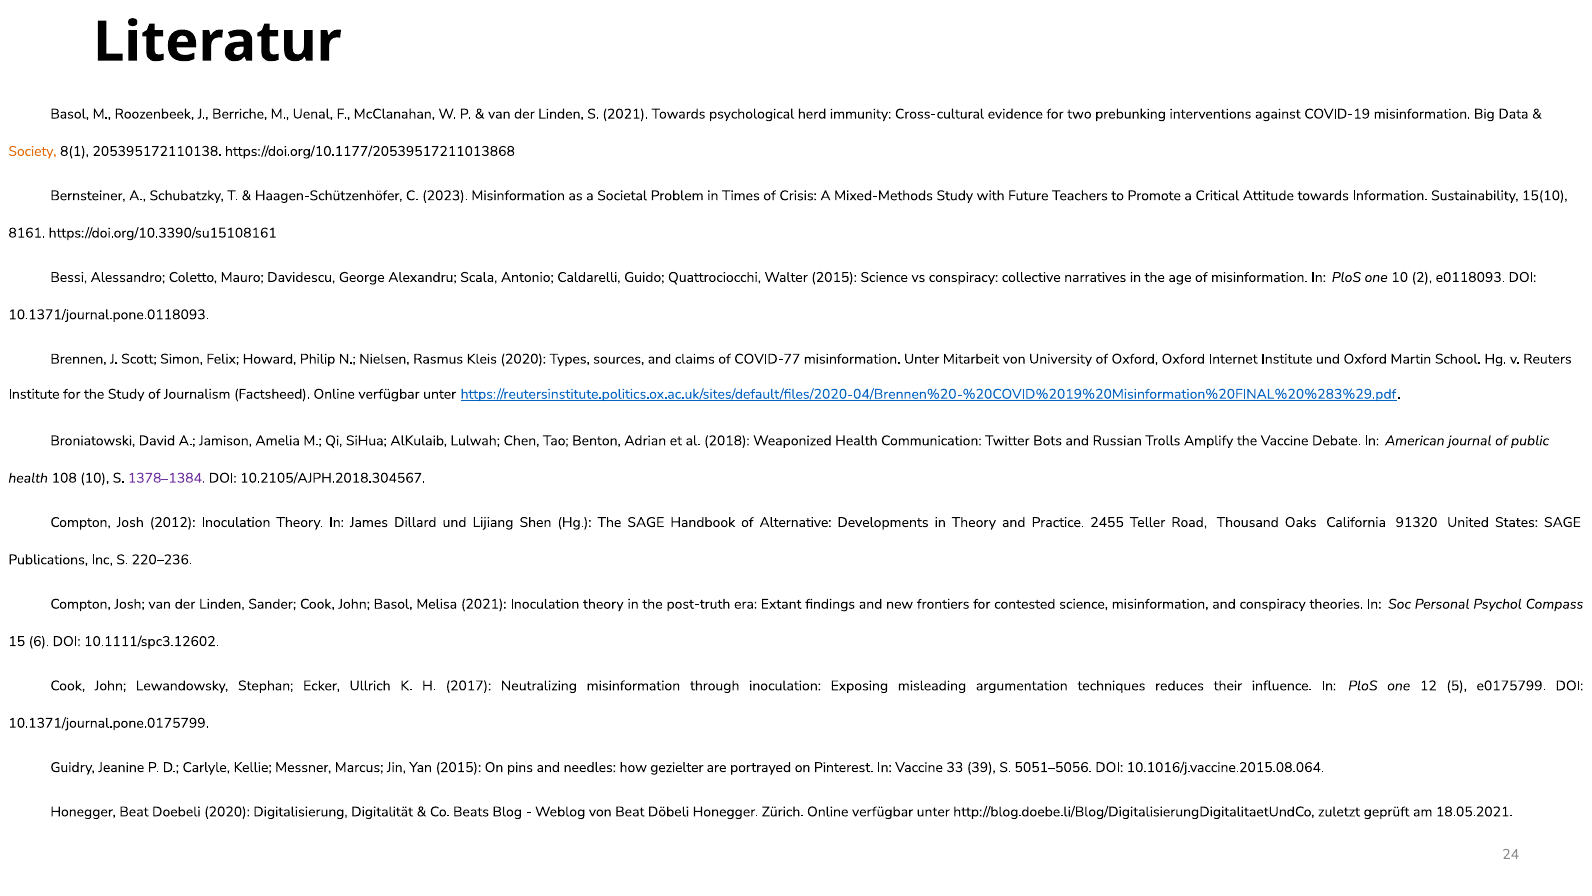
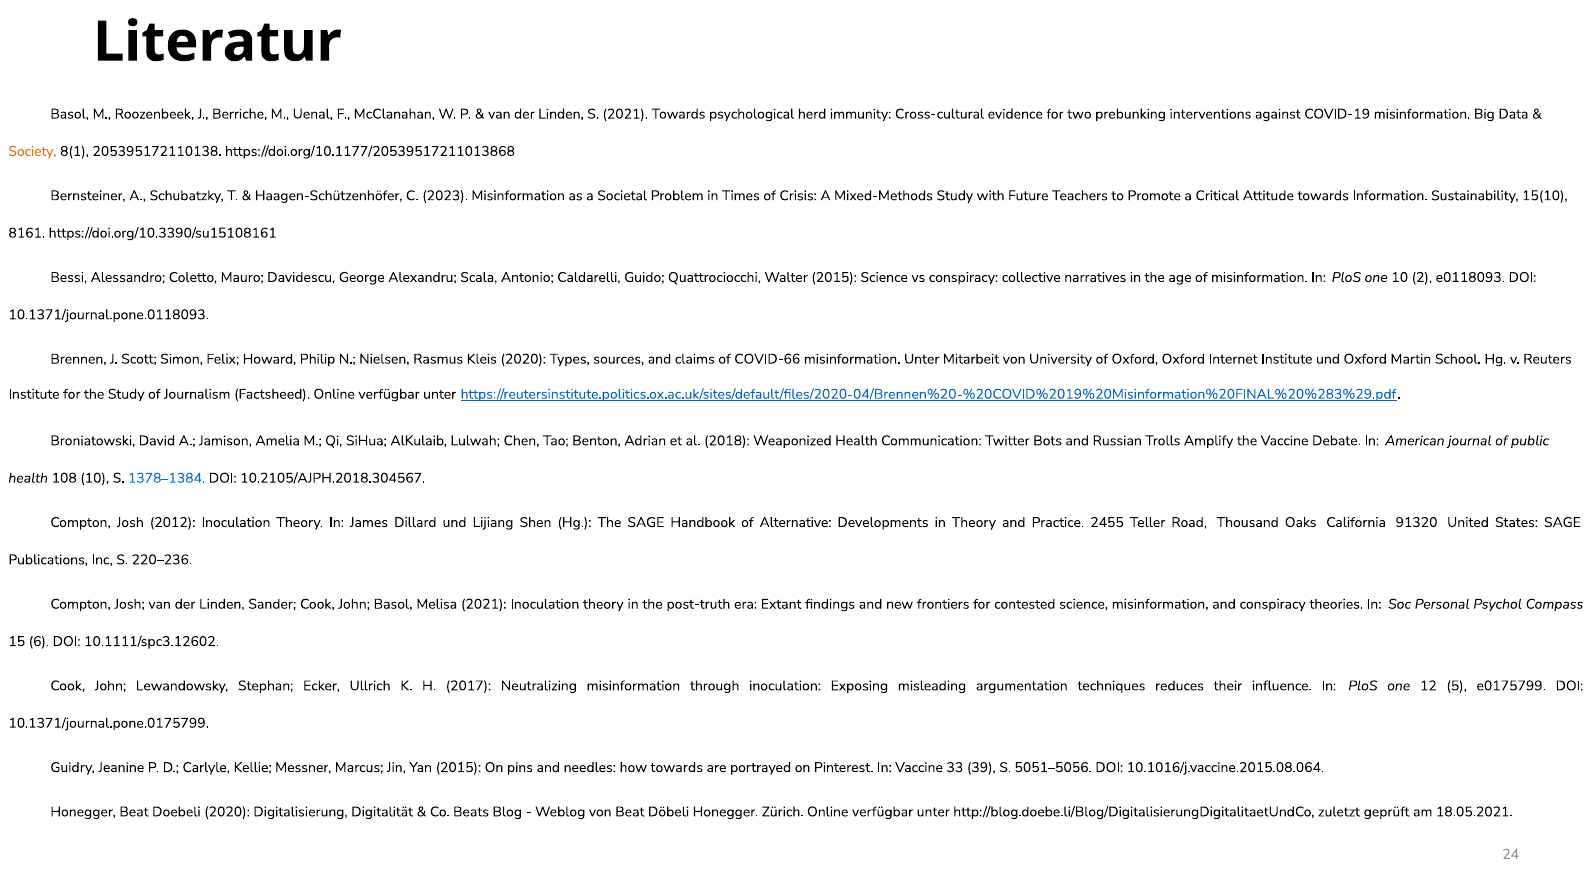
COVID-77: COVID-77 -> COVID-66 (767, 359)
1378–1384 colour: purple -> blue (167, 478)
how gezielter: gezielter -> towards (677, 767)
